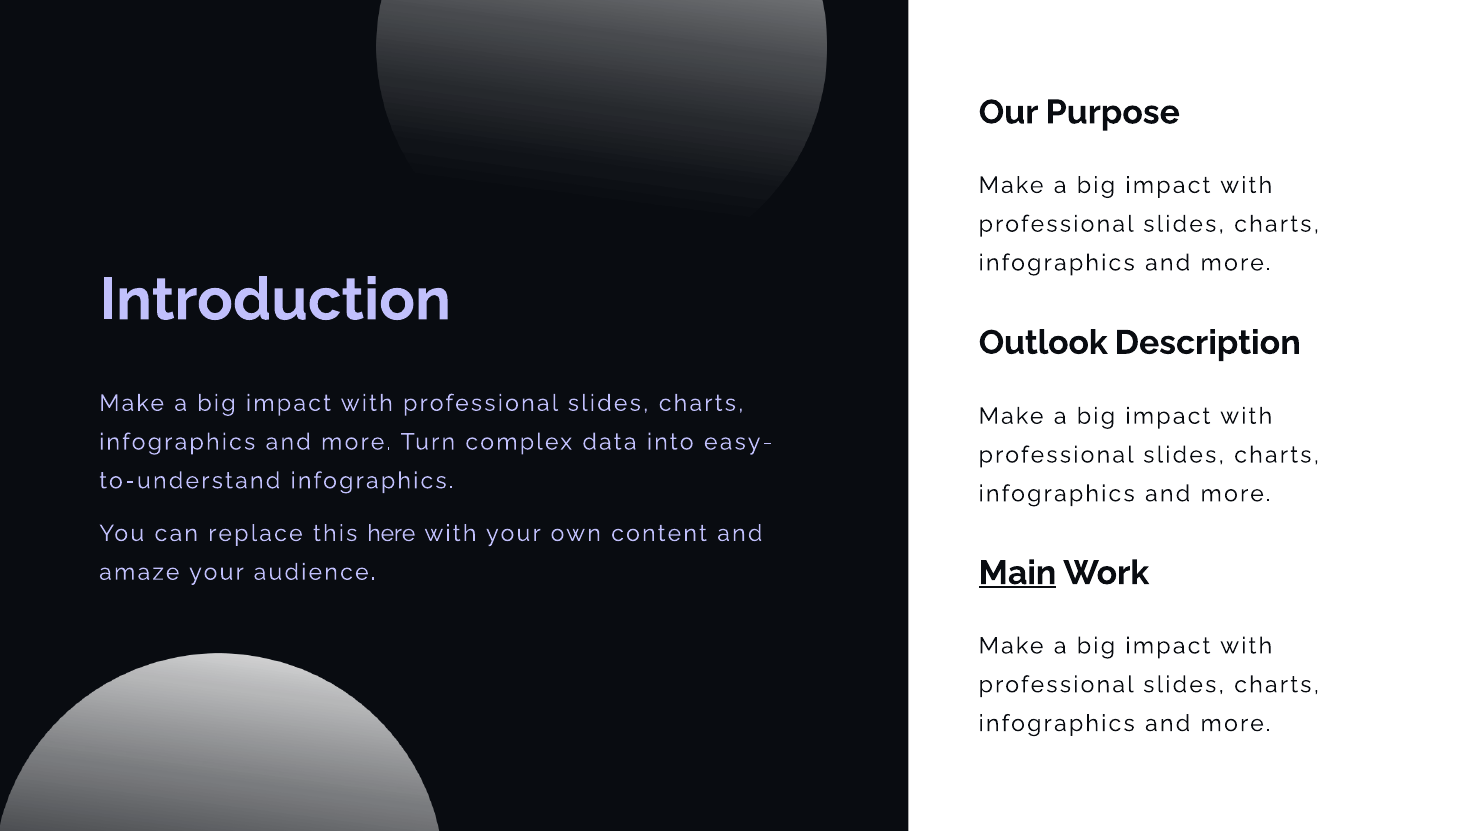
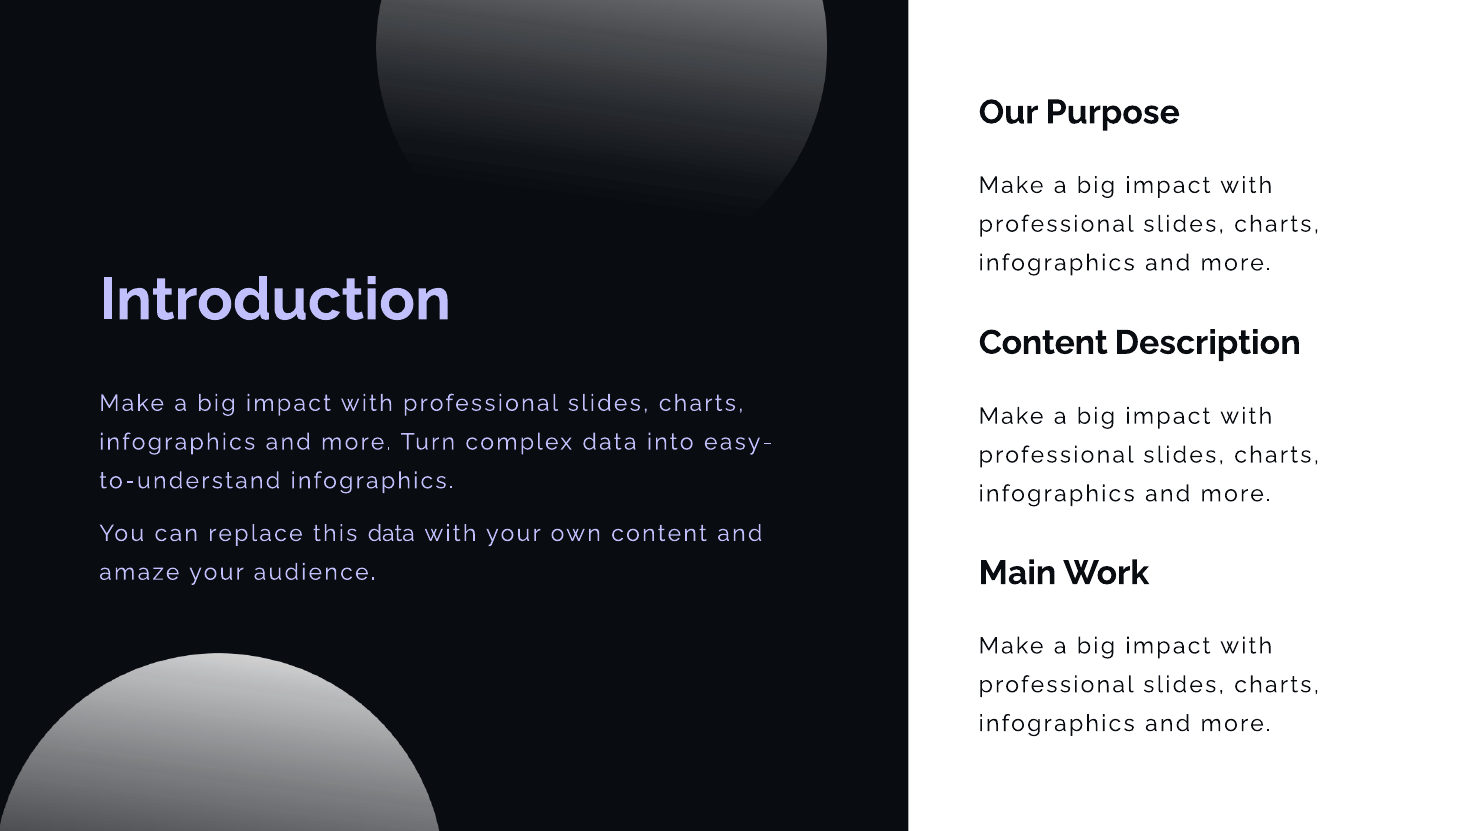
Outlook: Outlook -> Content (1043, 343)
this here: here -> data (391, 534)
Main underline: present -> none (1018, 573)
